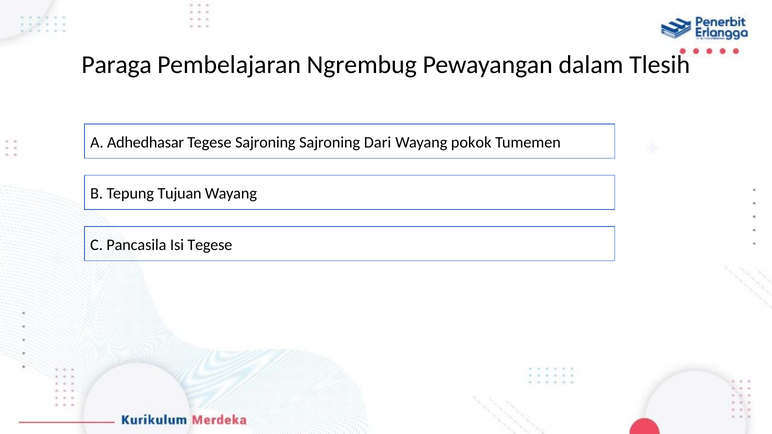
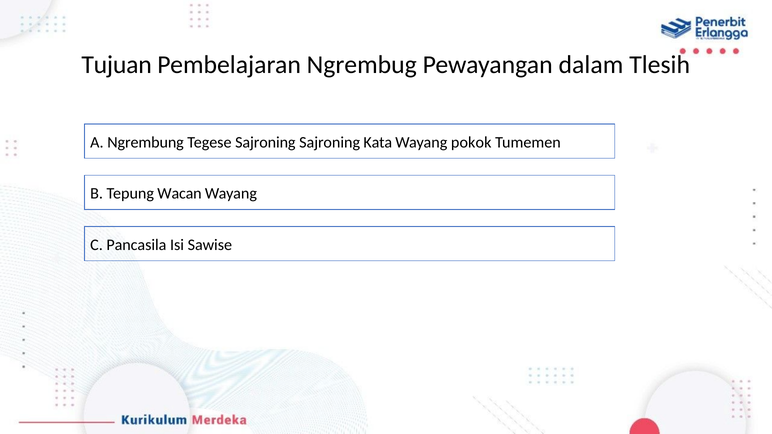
Paraga: Paraga -> Tujuan (117, 65)
Adhedhasar: Adhedhasar -> Ngrembung (146, 142)
Dari: Dari -> Kata (378, 142)
Tujuan: Tujuan -> Wacan (180, 194)
Isi Tegese: Tegese -> Sawise (210, 245)
